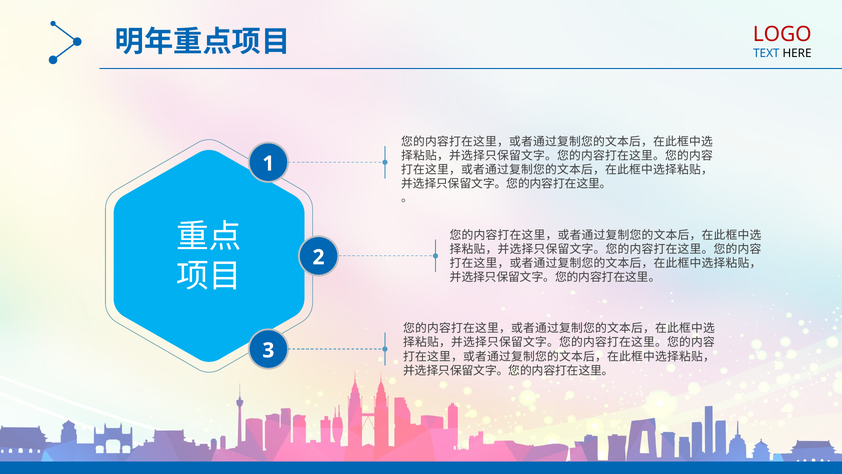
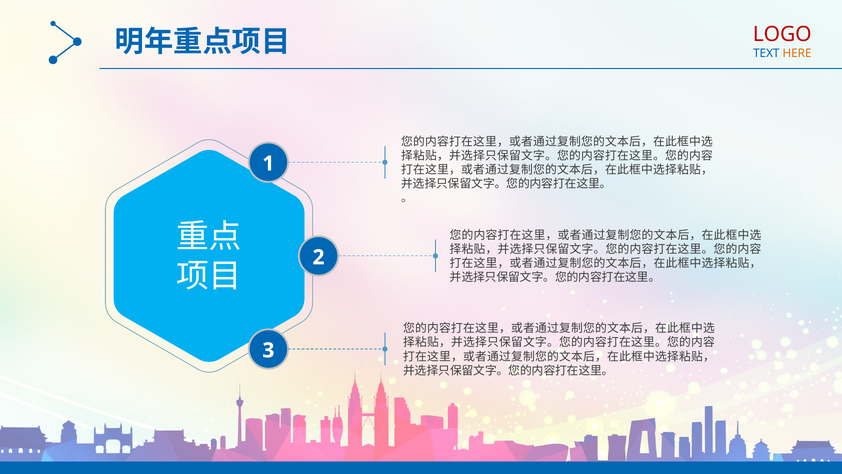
HERE colour: black -> orange (797, 53)
